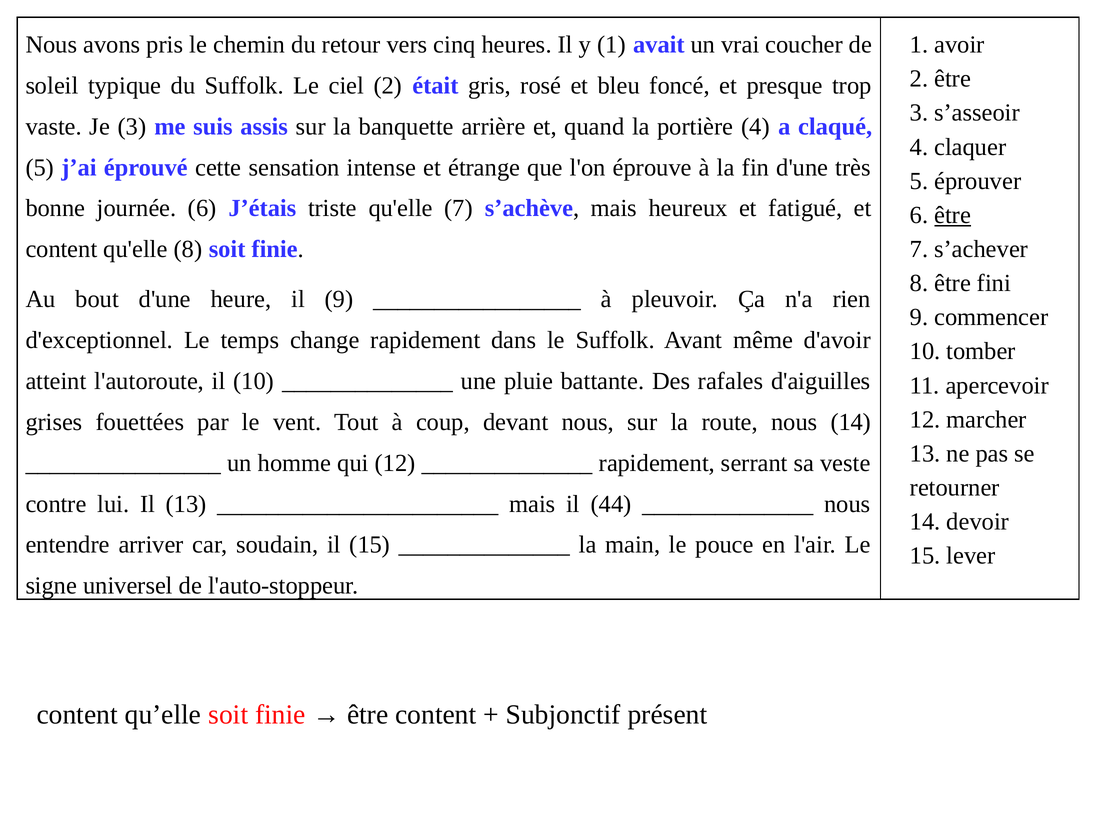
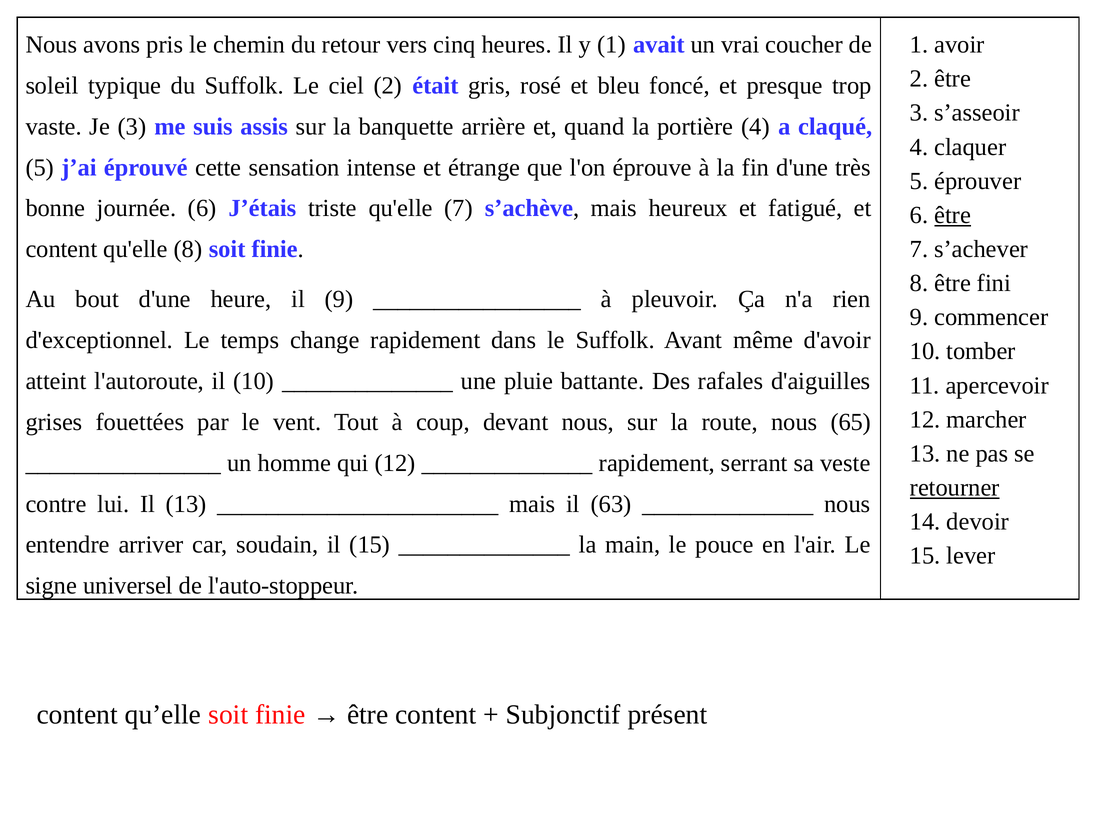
nous 14: 14 -> 65 (851, 422)
retourner underline: none -> present (955, 488)
44: 44 -> 63 (611, 504)
